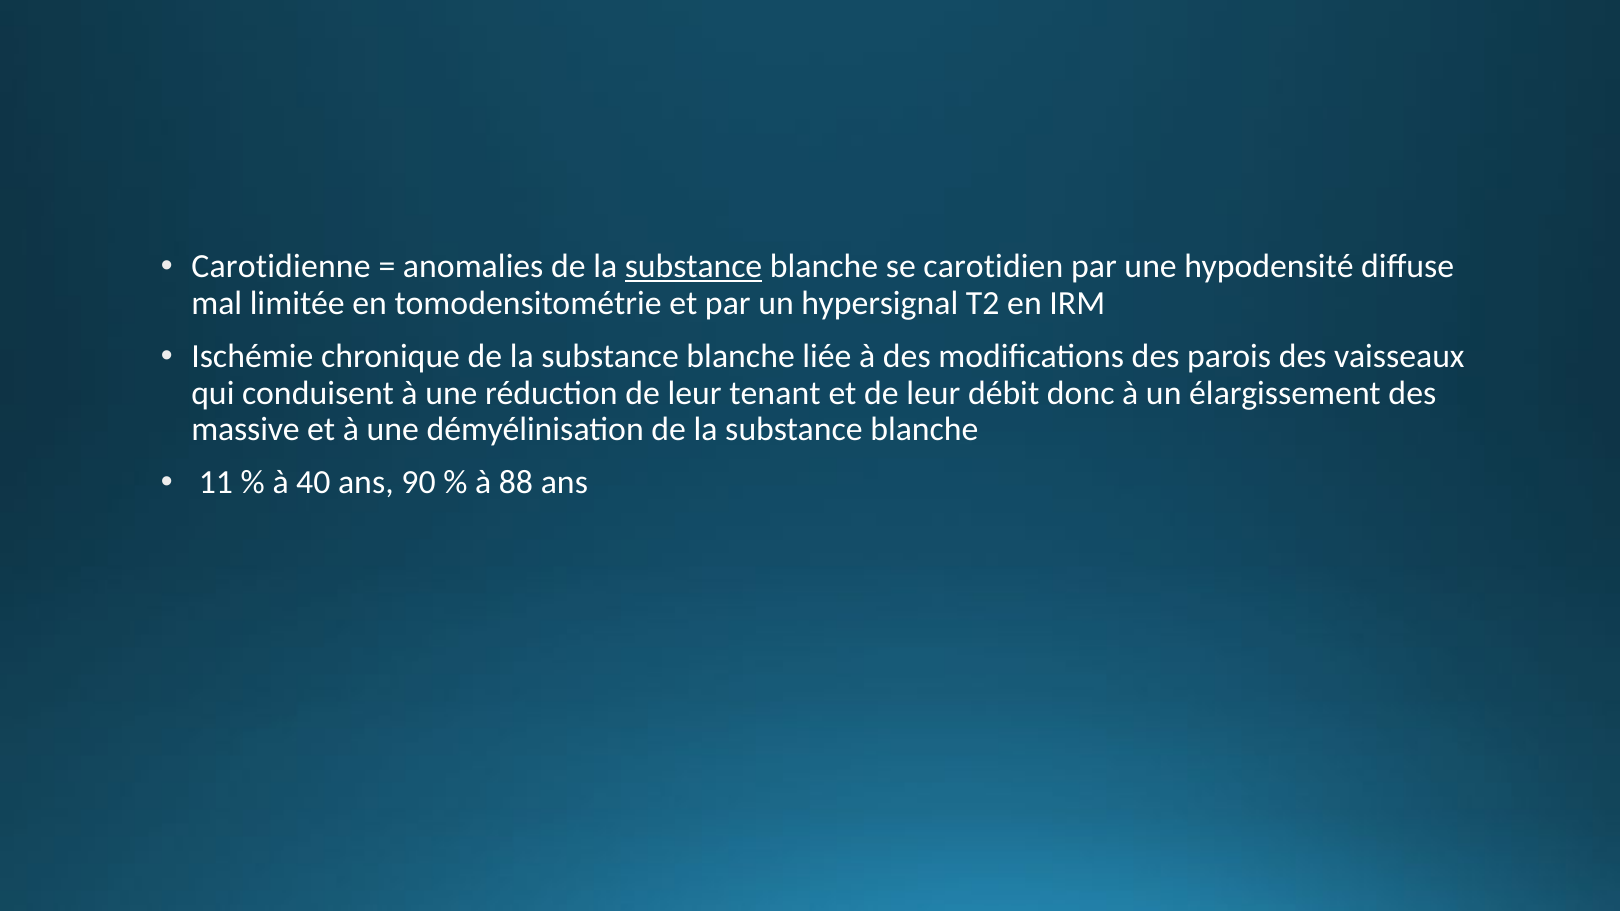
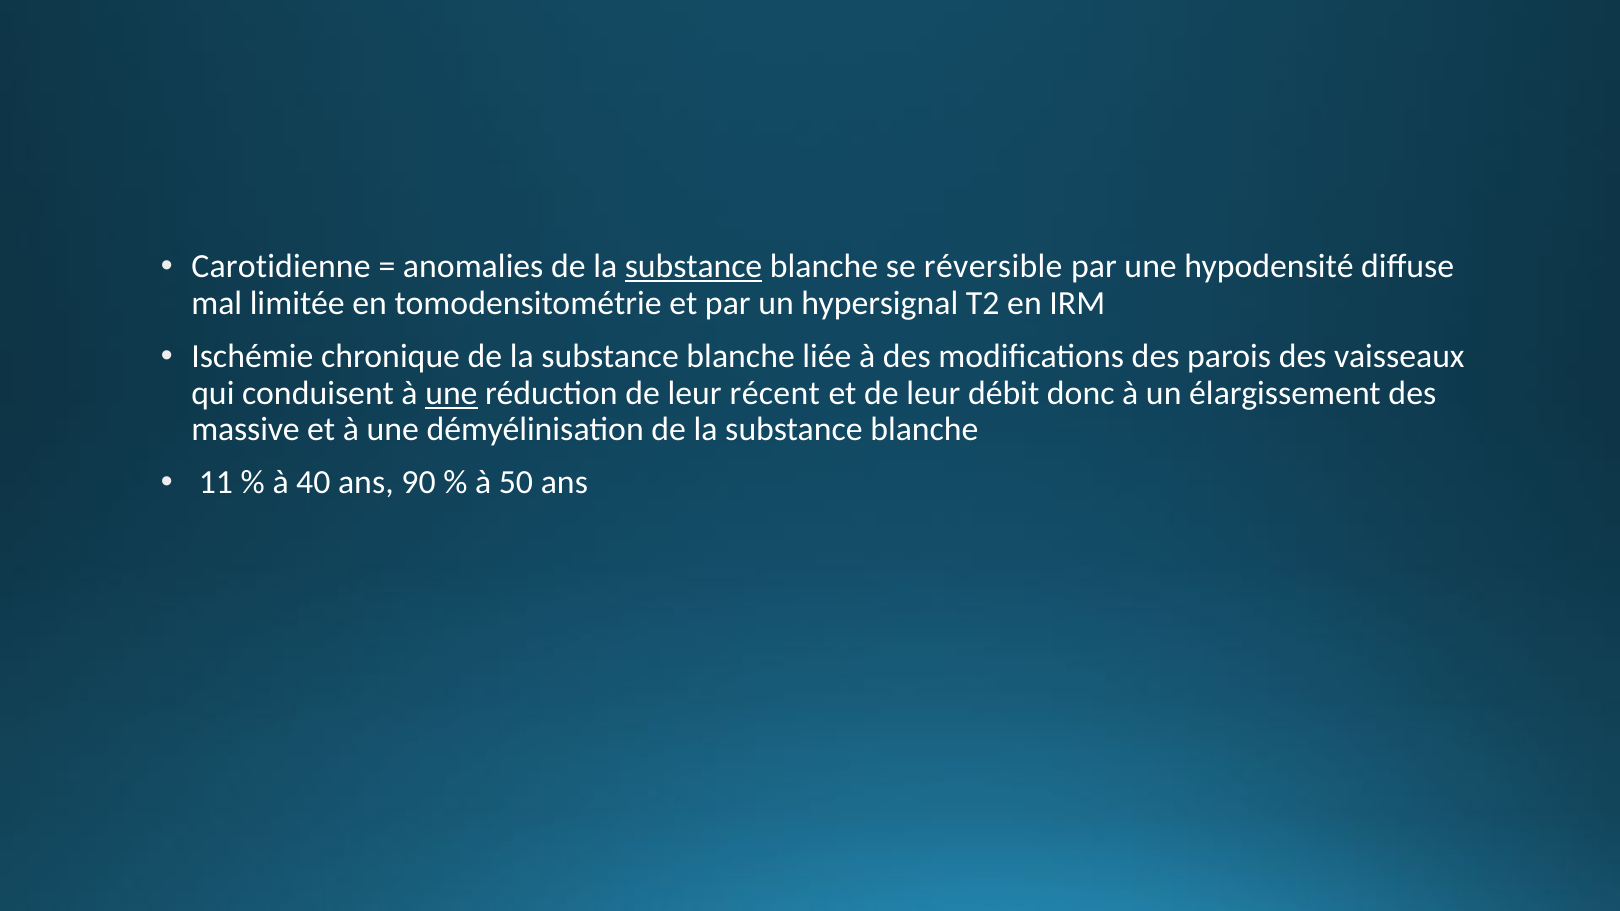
carotidien: carotidien -> réversible (993, 267)
une underline: none -> present (451, 393)
tenant: tenant -> récent (775, 393)
88: 88 -> 50 (516, 483)
